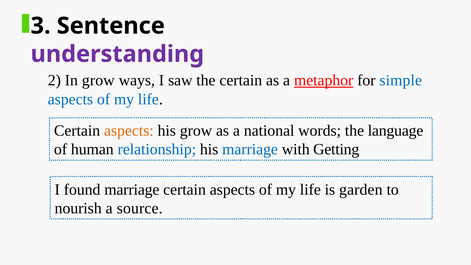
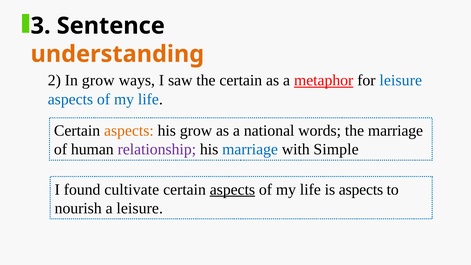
understanding colour: purple -> orange (117, 54)
for simple: simple -> leisure (401, 80)
the language: language -> marriage (396, 131)
relationship colour: blue -> purple (157, 149)
Getting: Getting -> Simple (336, 149)
found marriage: marriage -> cultivate (132, 189)
aspects underline: none -> present (232, 189)
is garden: garden -> aspects (361, 189)
a source: source -> leisure (140, 208)
